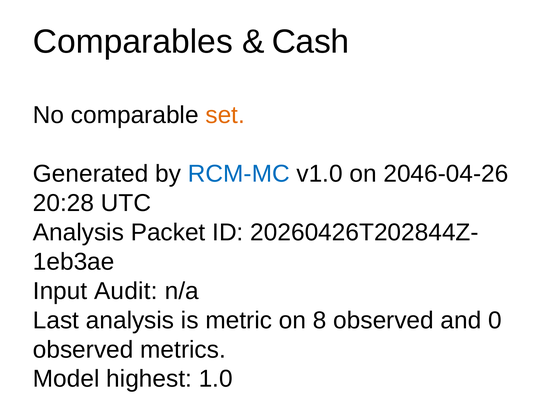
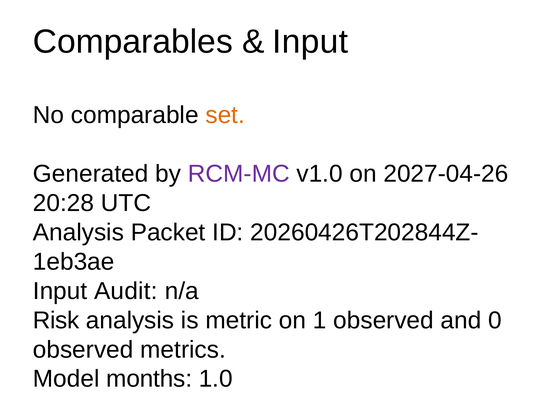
Cash: Cash -> Input (310, 42)
RCM-MC colour: blue -> purple (239, 174)
2046-04-26: 2046-04-26 -> 2027-04-26 (446, 174)
Last: Last -> Risk (56, 321)
8: 8 -> 1 (320, 321)
highest: highest -> months (149, 379)
